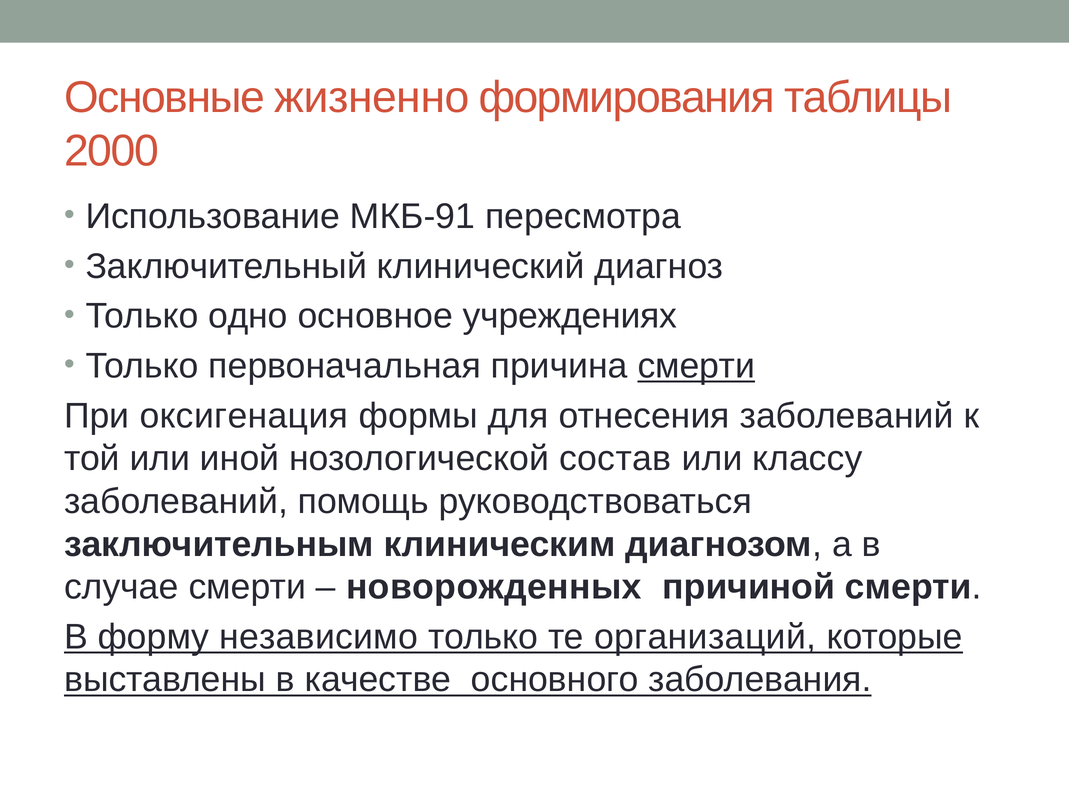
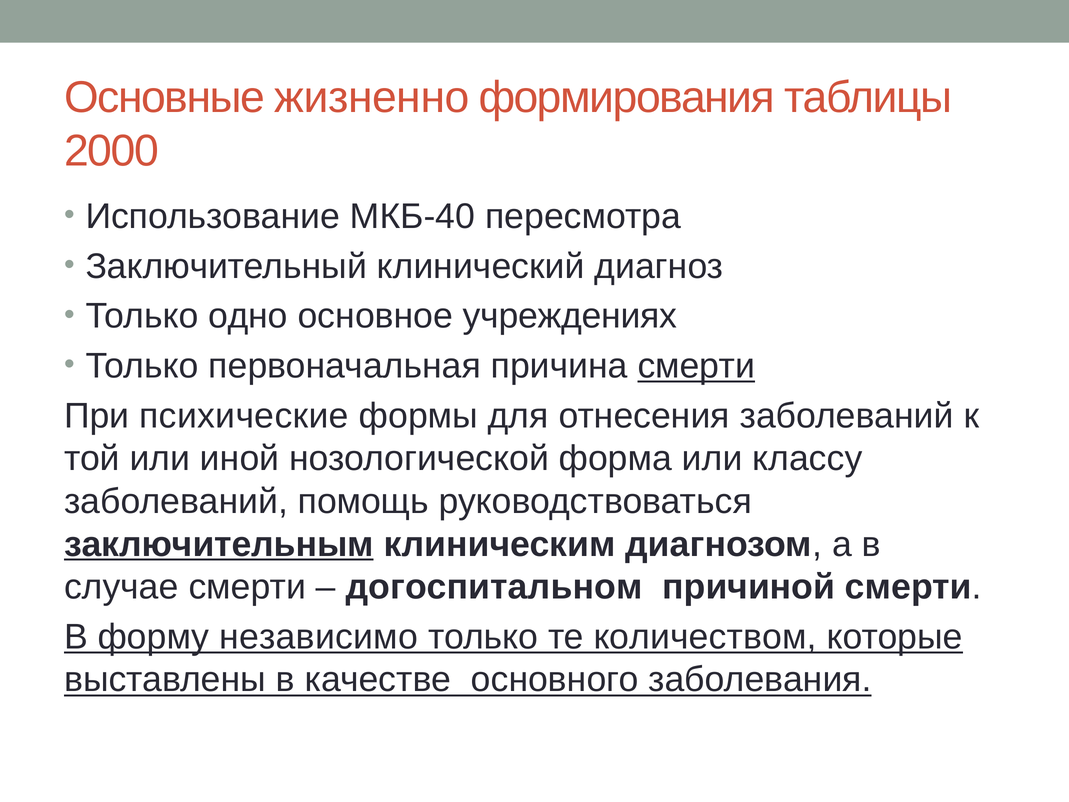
МКБ-91: МКБ-91 -> МКБ-40 (412, 216)
оксигенация: оксигенация -> психические (244, 416)
состав: состав -> форма (615, 459)
заключительным underline: none -> present (219, 544)
новорожденных: новорожденных -> догоспитальном (494, 587)
организаций: организаций -> количеством (705, 637)
